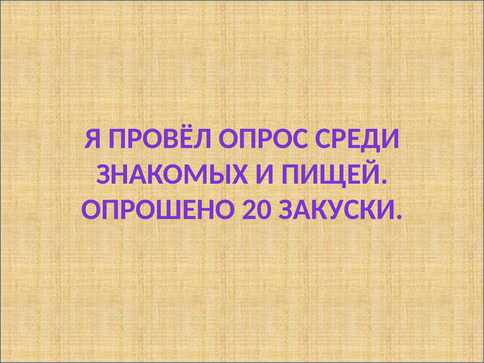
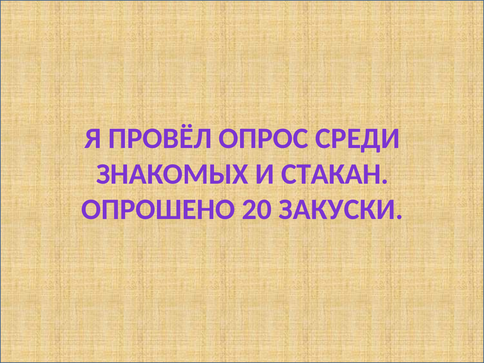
ПИЩЕЙ: ПИЩЕЙ -> СТАКАН (335, 174)
